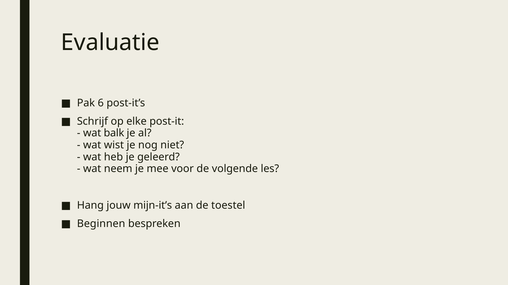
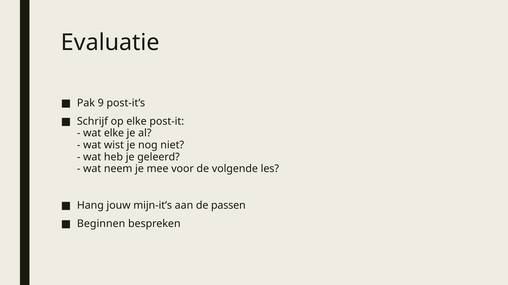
6: 6 -> 9 (101, 103)
wat balk: balk -> elke (114, 133)
toestel: toestel -> passen (228, 206)
